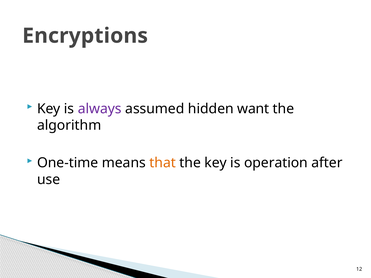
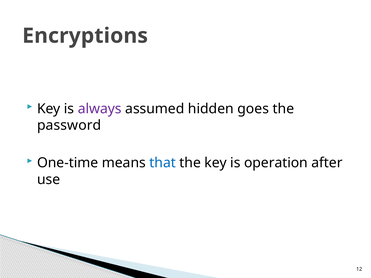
want: want -> goes (253, 109)
algorithm: algorithm -> password (69, 126)
that colour: orange -> blue (163, 163)
